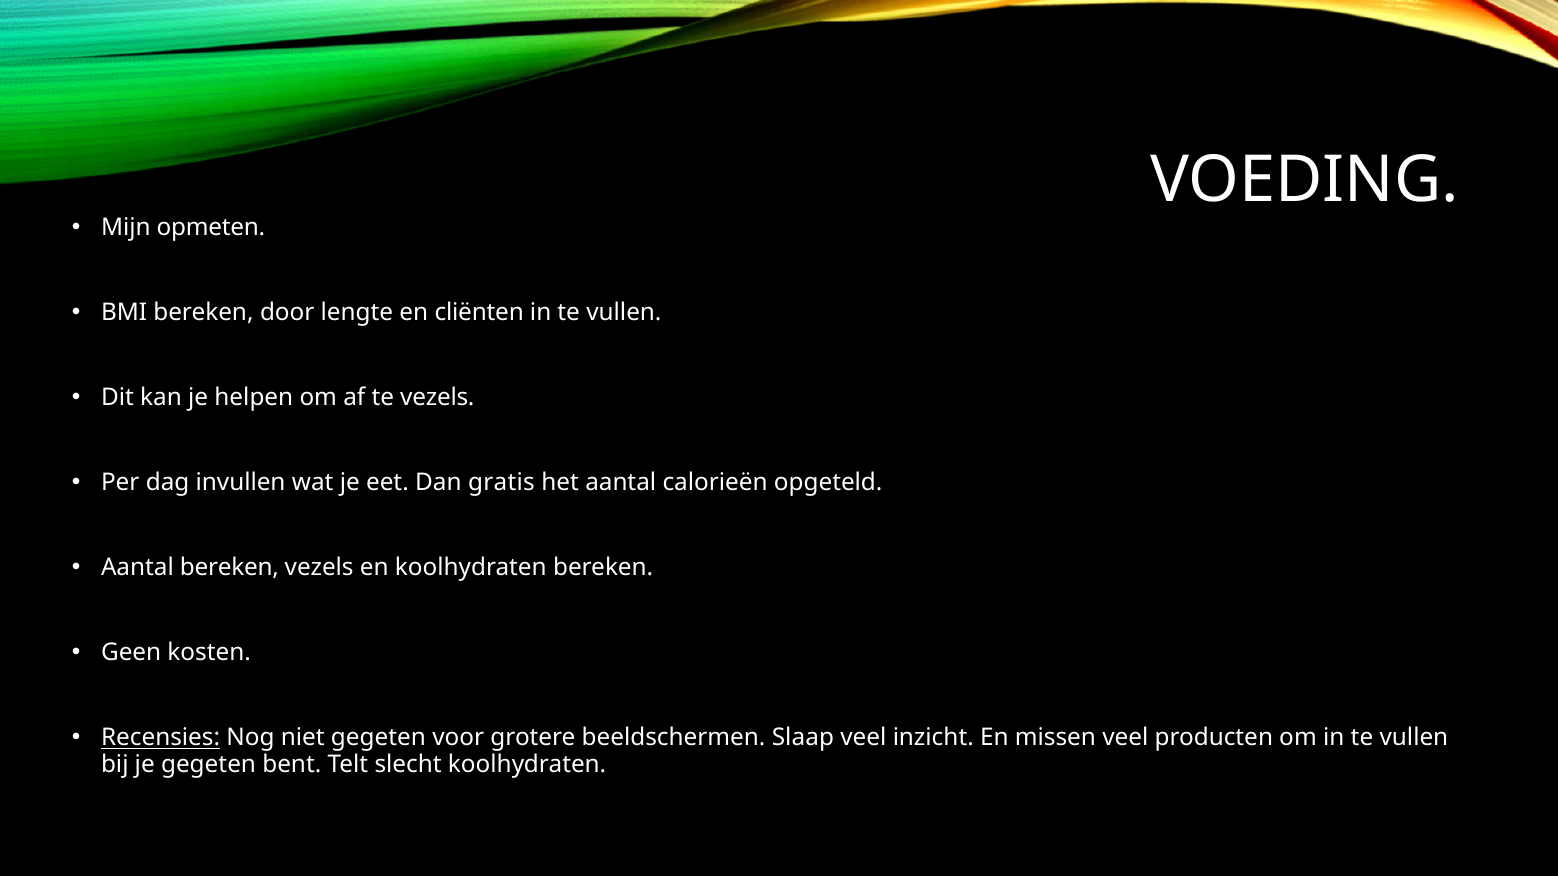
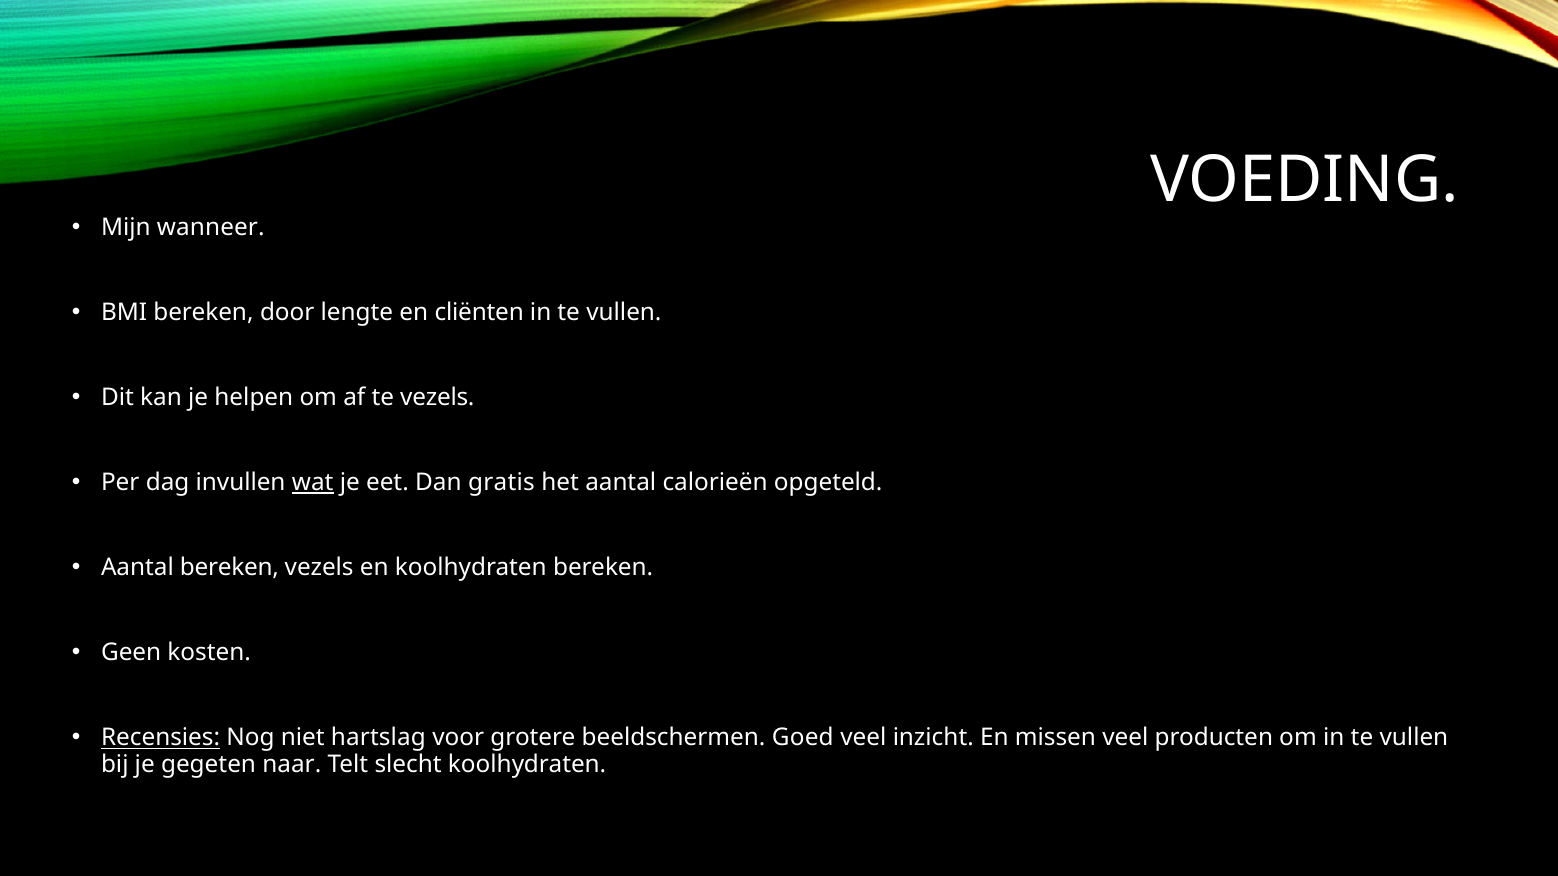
opmeten: opmeten -> wanneer (211, 228)
wat underline: none -> present (313, 483)
niet gegeten: gegeten -> hartslag (378, 738)
Slaap: Slaap -> Goed (803, 738)
bent: bent -> naar (292, 764)
